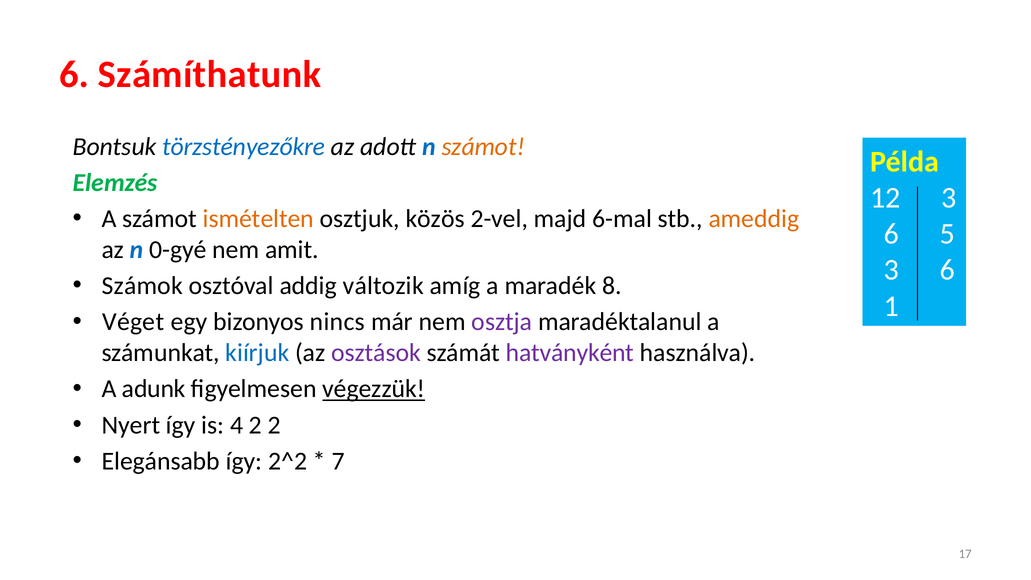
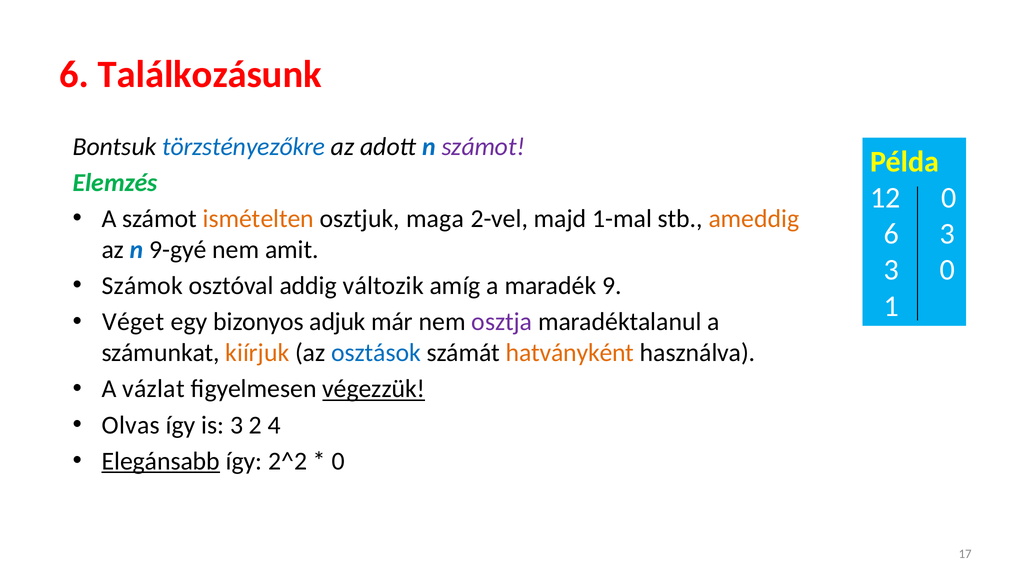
Számíthatunk: Számíthatunk -> Találkozásunk (210, 74)
számot colour: orange -> purple (483, 147)
12 3: 3 -> 0 (949, 198)
közös: közös -> maga (435, 219)
6-mal: 6-mal -> 1-mal (622, 219)
6 5: 5 -> 3 (947, 234)
0-gyé: 0-gyé -> 9-gyé (178, 250)
6: 6 -> 0 (947, 270)
8: 8 -> 9 (612, 286)
nincs: nincs -> adjuk (338, 322)
kiírjuk colour: blue -> orange (257, 353)
osztások colour: purple -> blue (376, 353)
hatványként colour: purple -> orange (570, 353)
adunk: adunk -> vázlat (154, 389)
Nyert: Nyert -> Olvas (131, 425)
is 4: 4 -> 3 (237, 425)
2 2: 2 -> 4 (274, 425)
Elegánsabb underline: none -> present (161, 461)
7: 7 -> 0 (338, 461)
